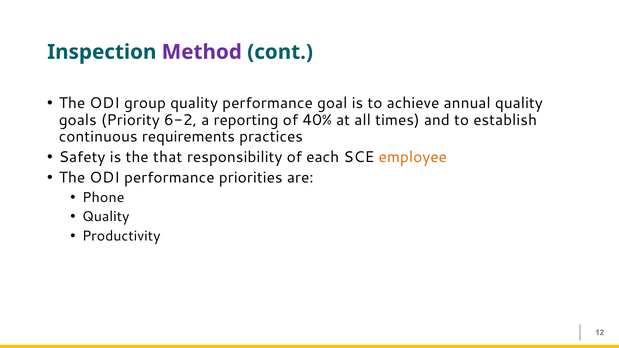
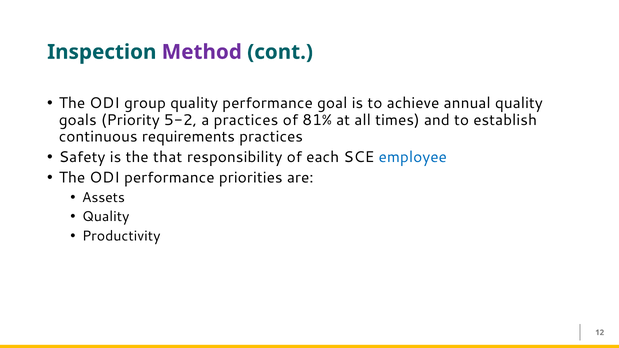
6-2: 6-2 -> 5-2 (181, 120)
a reporting: reporting -> practices (246, 120)
40%: 40% -> 81% (317, 120)
employee colour: orange -> blue (413, 157)
Phone: Phone -> Assets (103, 198)
